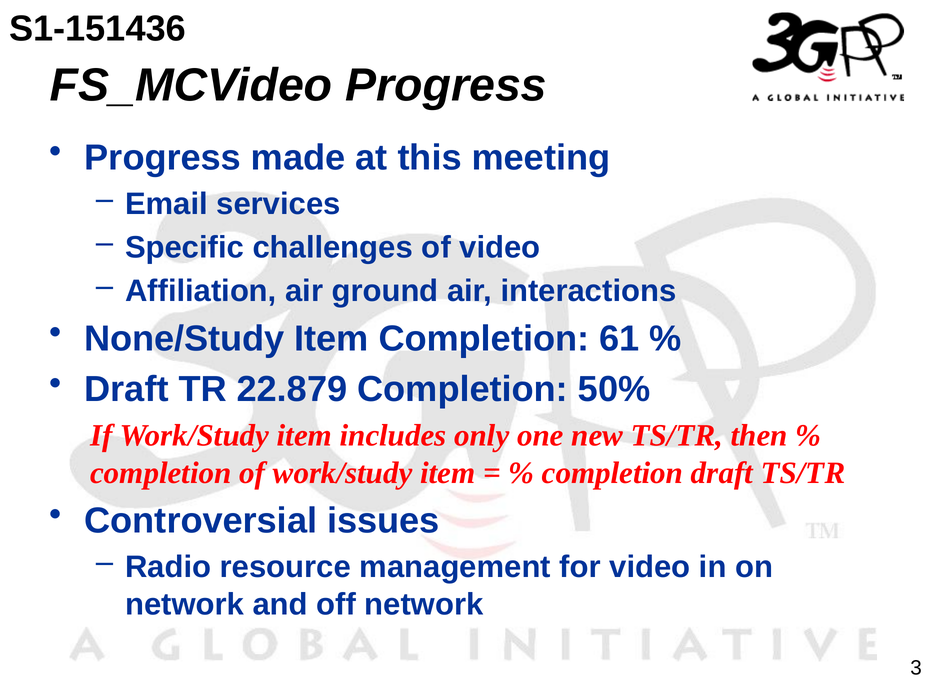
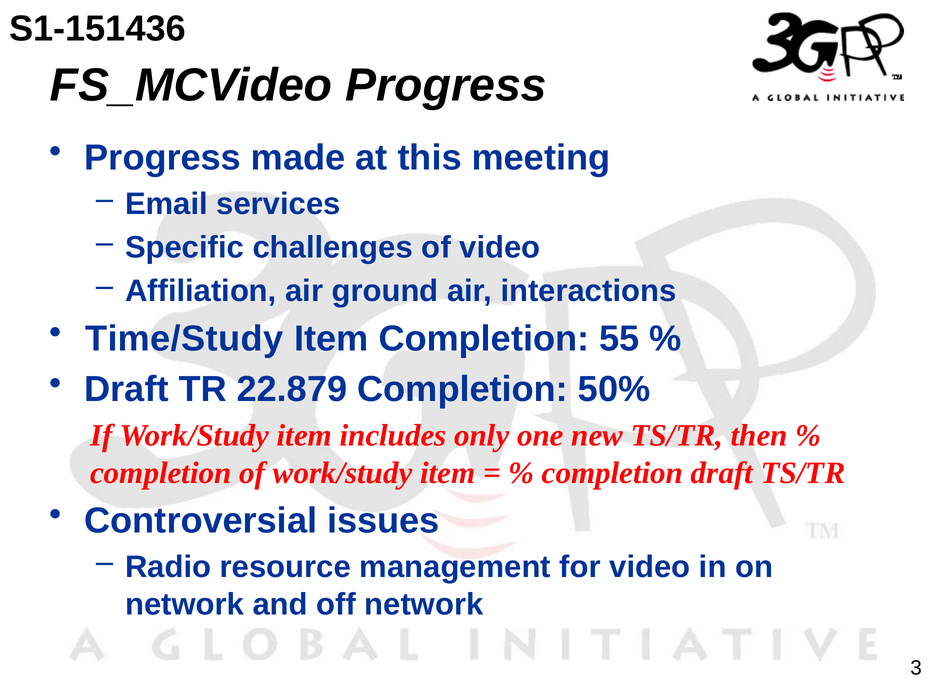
None/Study: None/Study -> Time/Study (184, 339)
61: 61 -> 55 (619, 339)
